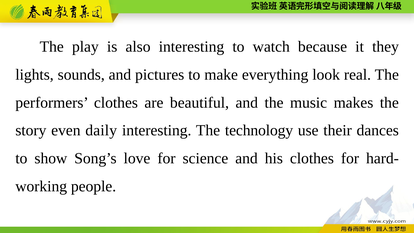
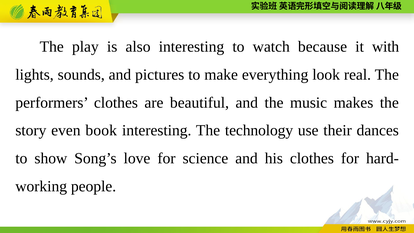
they: they -> with (386, 47)
daily: daily -> book (101, 130)
